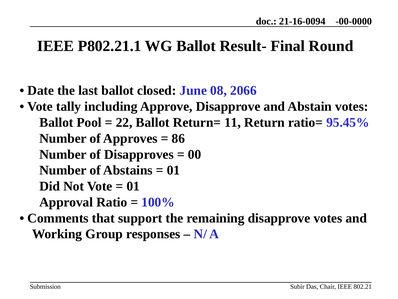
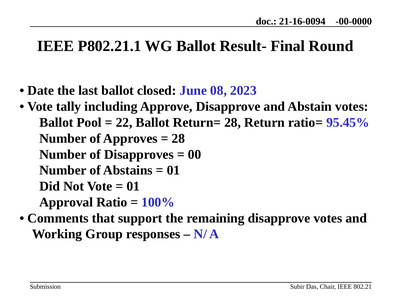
2066: 2066 -> 2023 (243, 90)
Return= 11: 11 -> 28 (233, 122)
86: 86 -> 28 (178, 138)
